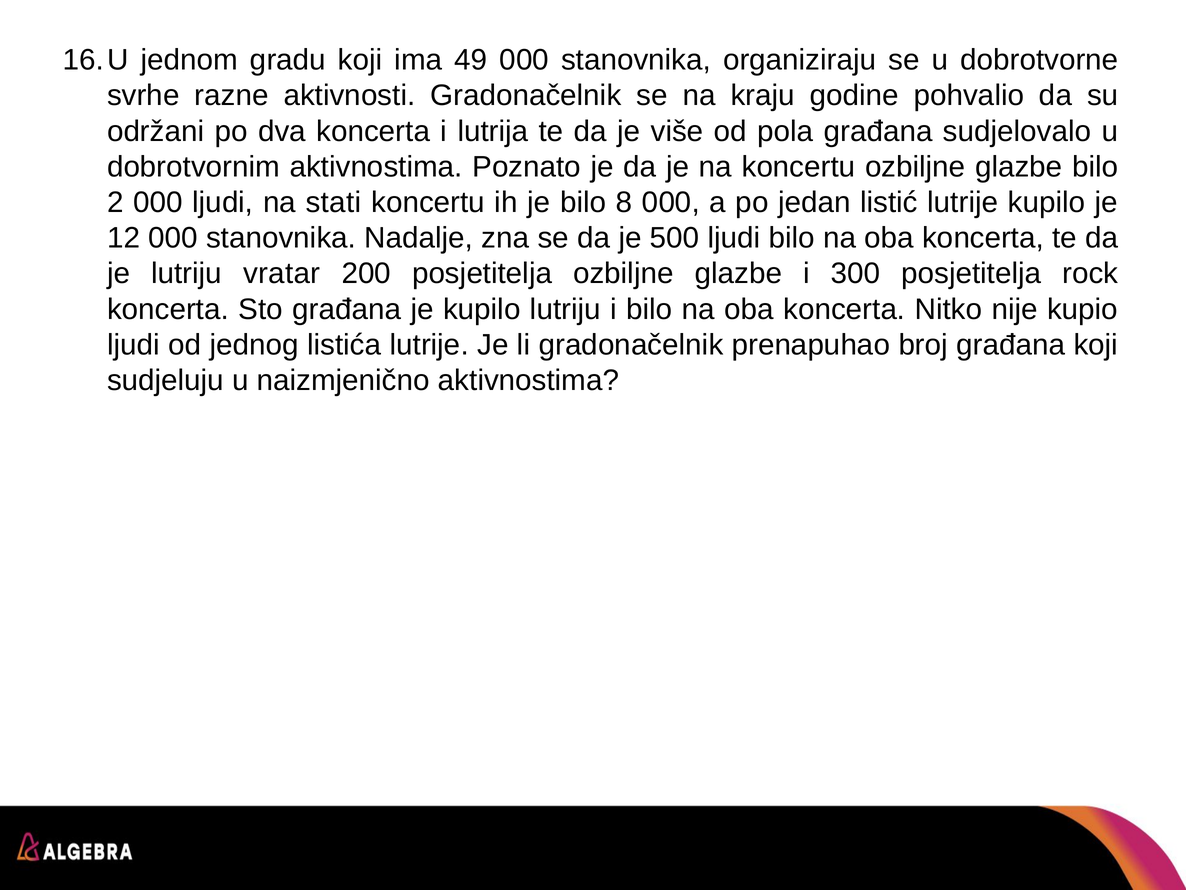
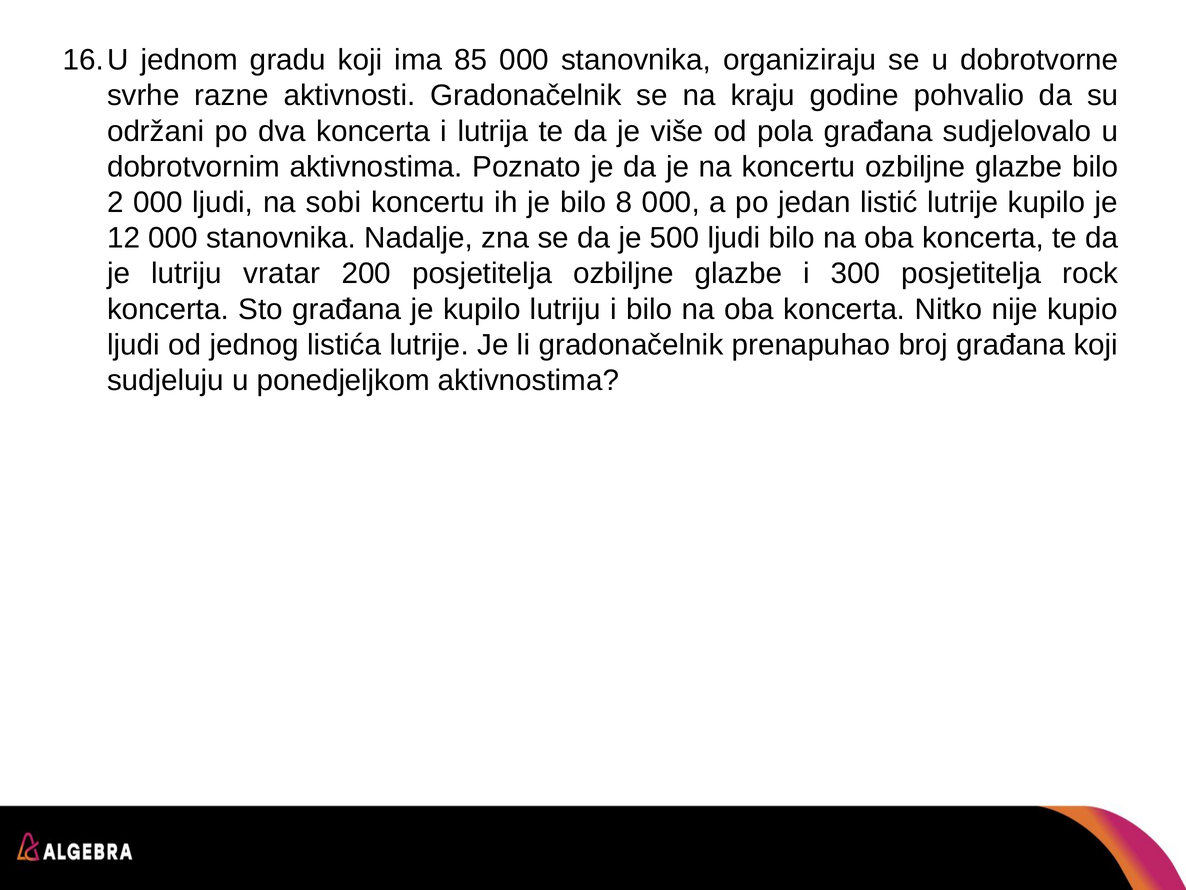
49: 49 -> 85 (471, 60)
stati: stati -> sobi (333, 202)
naizmjenično: naizmjenično -> ponedjeljkom (343, 380)
